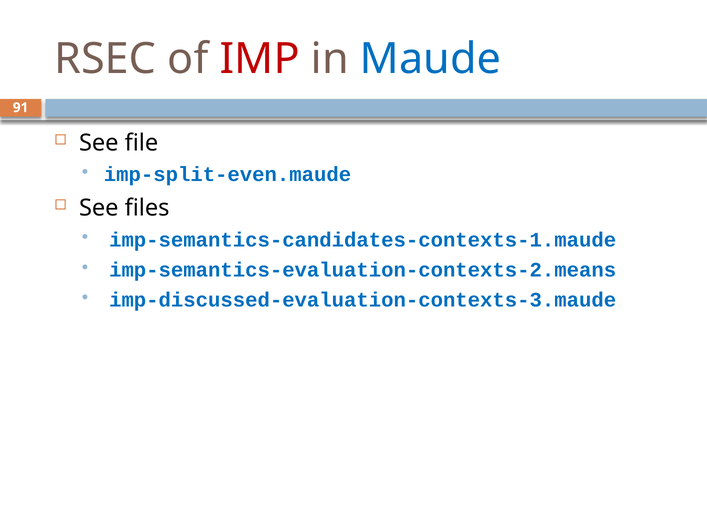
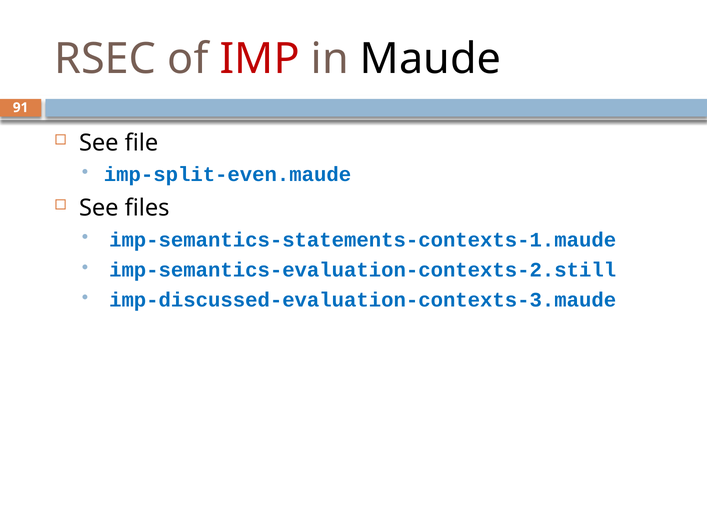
Maude colour: blue -> black (430, 59)
imp-semantics-candidates-contexts-1.maude: imp-semantics-candidates-contexts-1.maude -> imp-semantics-statements-contexts-1.maude (363, 240)
imp-semantics-evaluation-contexts-2.means: imp-semantics-evaluation-contexts-2.means -> imp-semantics-evaluation-contexts-2.still (363, 270)
